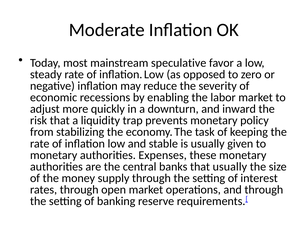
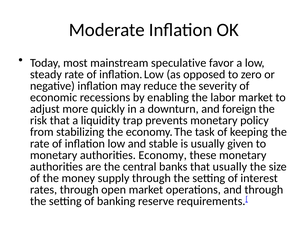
inward: inward -> foreign (239, 109)
authorities Expenses: Expenses -> Economy (163, 155)
